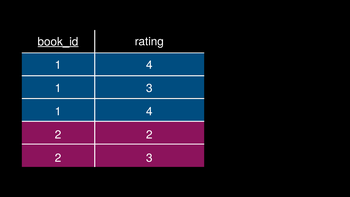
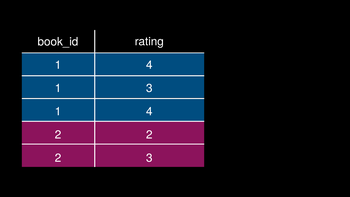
book_id underline: present -> none (58, 42)
